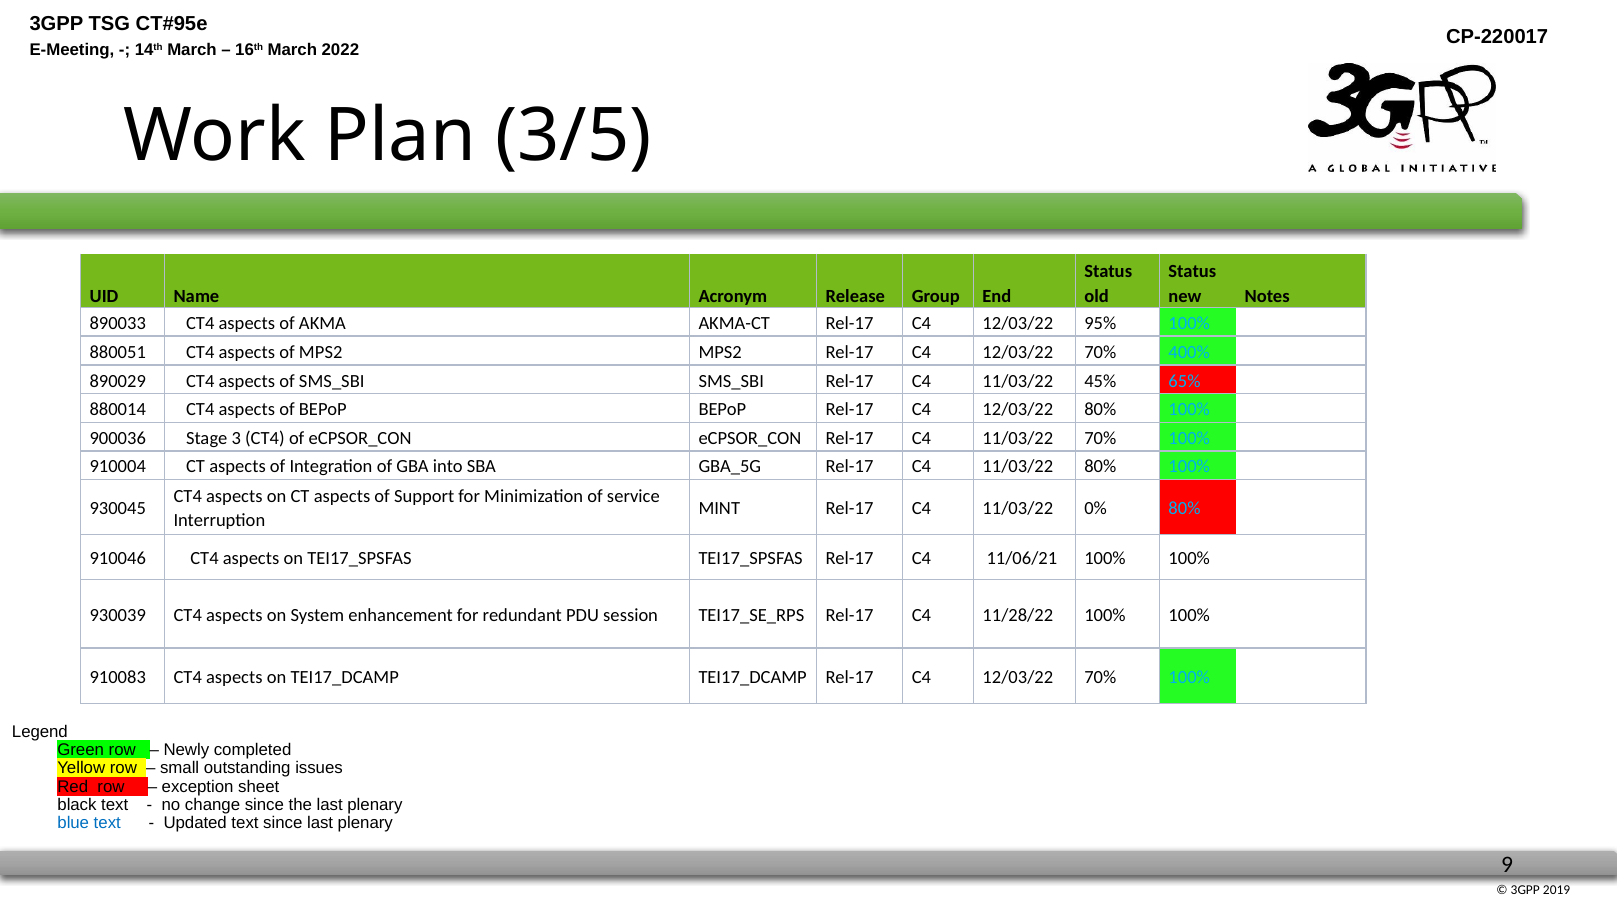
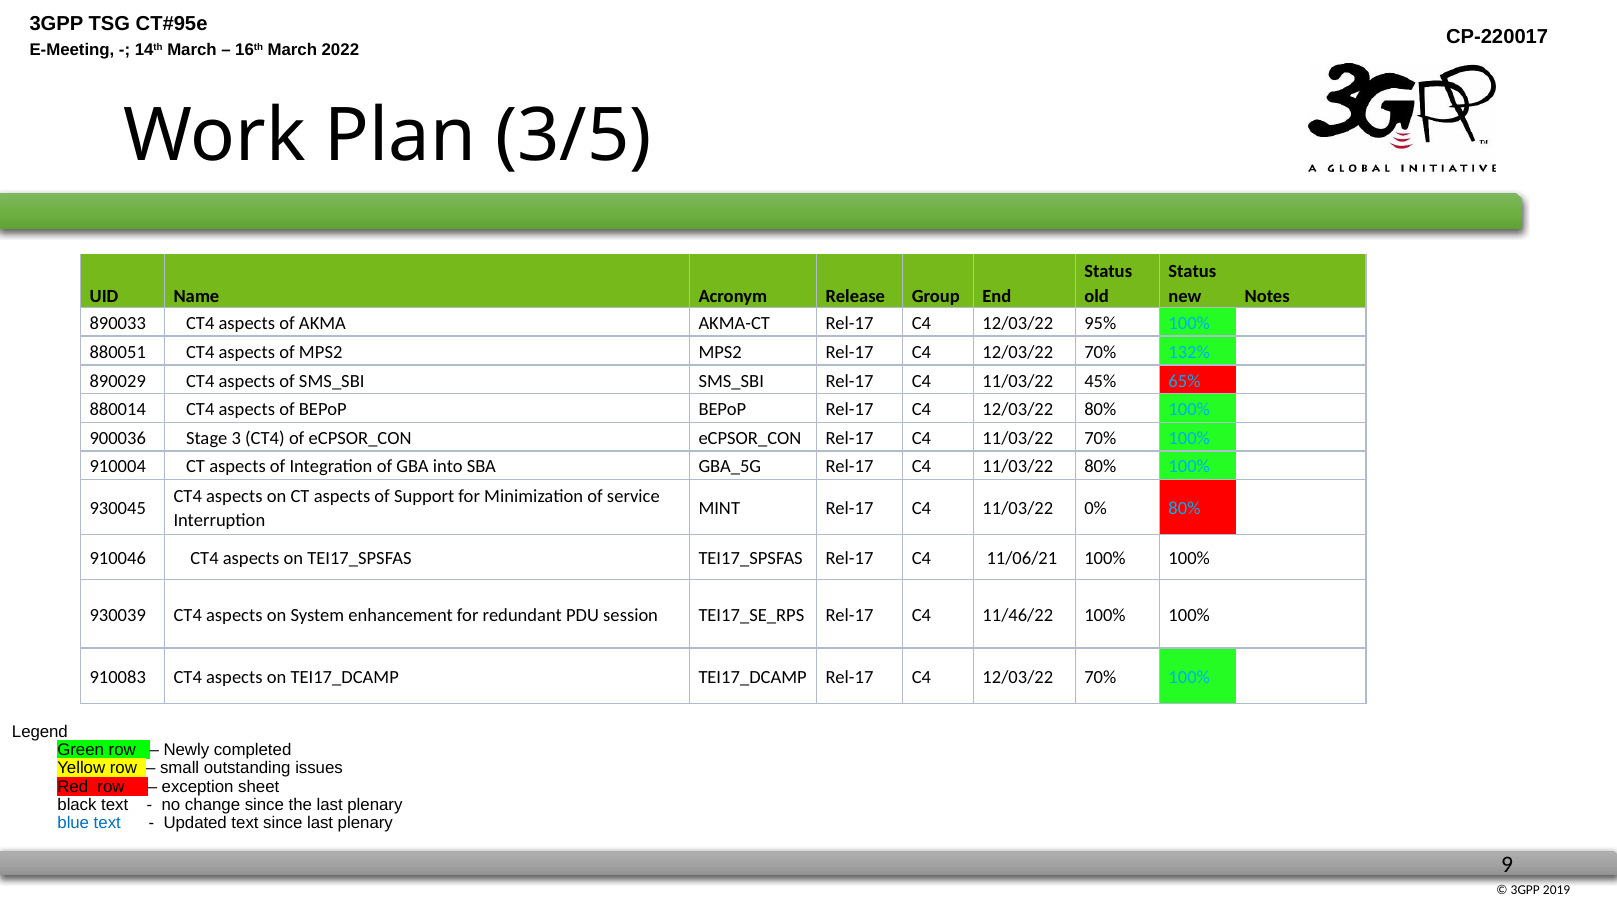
400%: 400% -> 132% (1189, 352)
11/28/22: 11/28/22 -> 11/46/22 (1018, 615)
